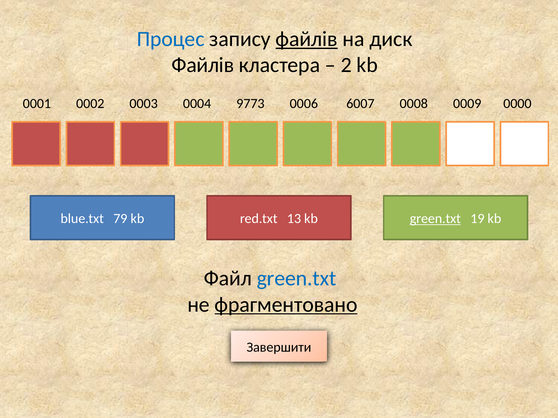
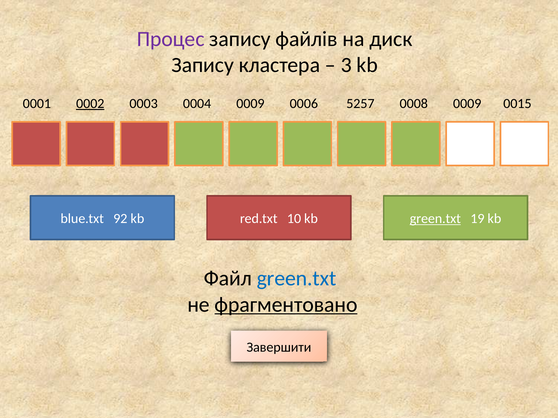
Процес colour: blue -> purple (171, 39)
файлів underline: present -> none (307, 39)
Файлів: Файлів -> Запису (203, 65)
2: 2 -> 3 (346, 65)
0002 underline: none -> present (90, 104)
0004 9773: 9773 -> 0009 (250, 104)
6007: 6007 -> 5257 (360, 104)
0000: 0000 -> 0015 (517, 104)
79: 79 -> 92 (120, 219)
13: 13 -> 10 (294, 219)
